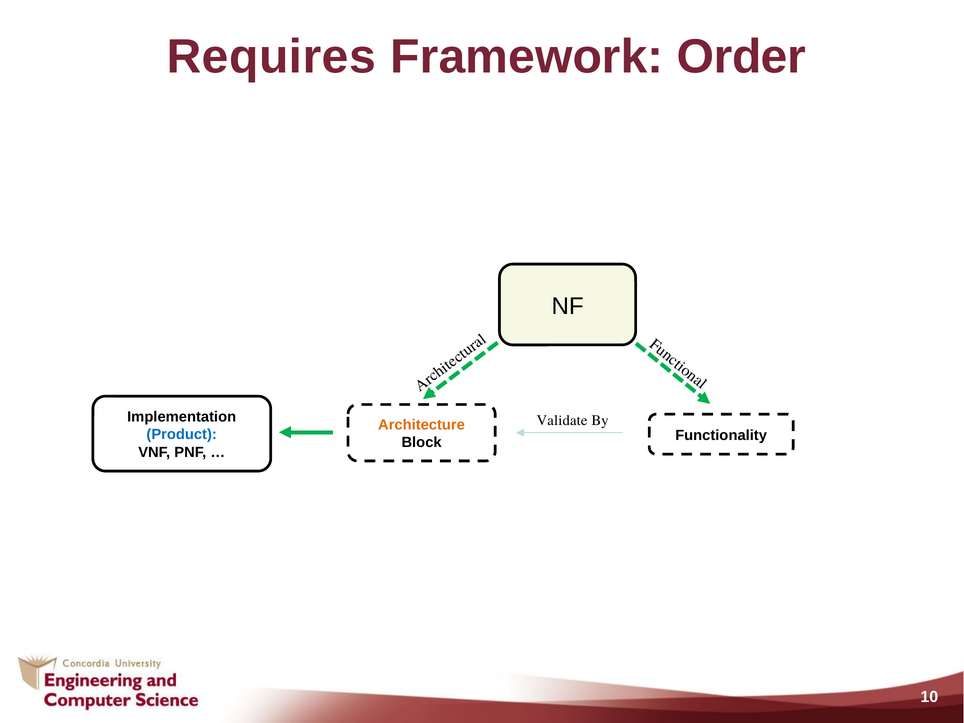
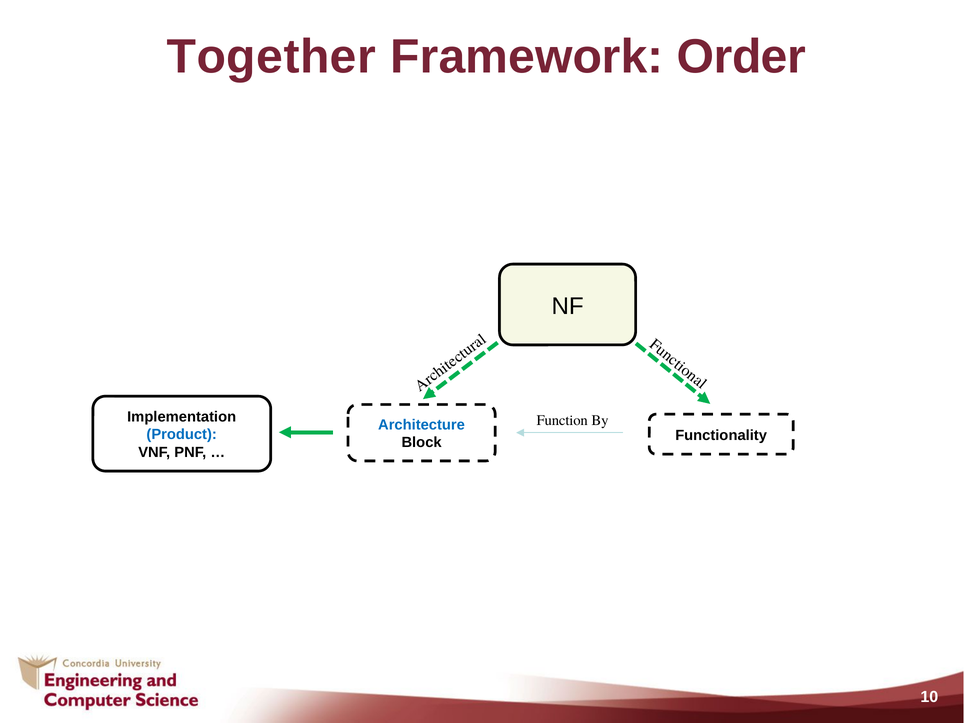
Requires: Requires -> Together (271, 57)
Validate: Validate -> Function (562, 420)
Architecture colour: orange -> blue (422, 425)
